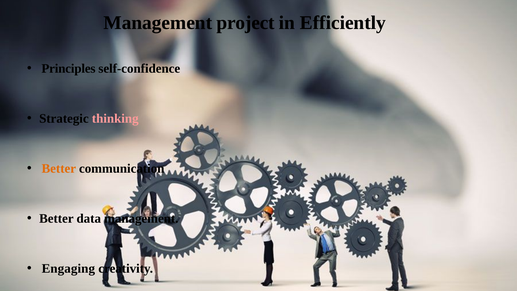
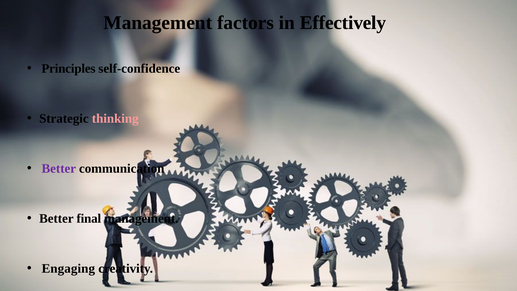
project: project -> factors (246, 23)
Efficiently: Efficiently -> Effectively (343, 23)
Better colour: orange -> purple (59, 168)
data: data -> final (89, 218)
